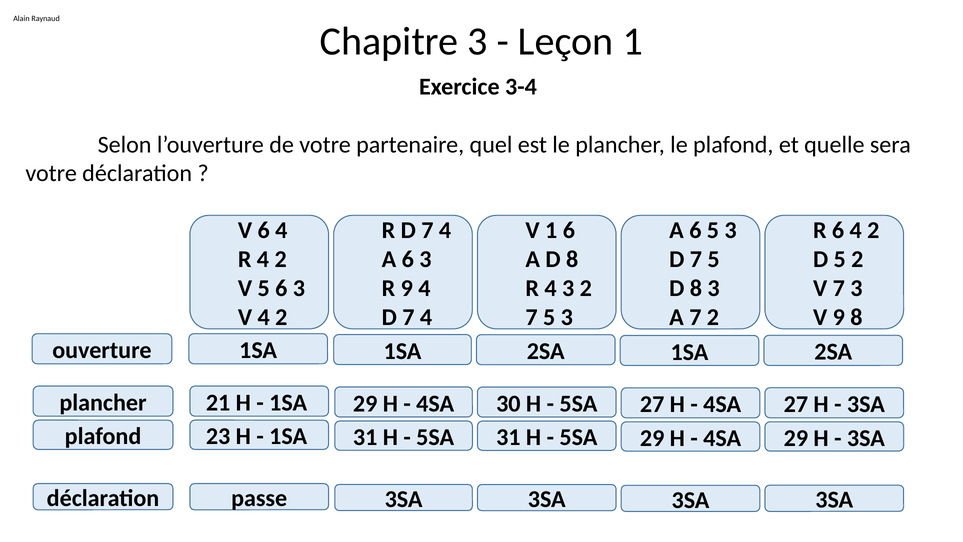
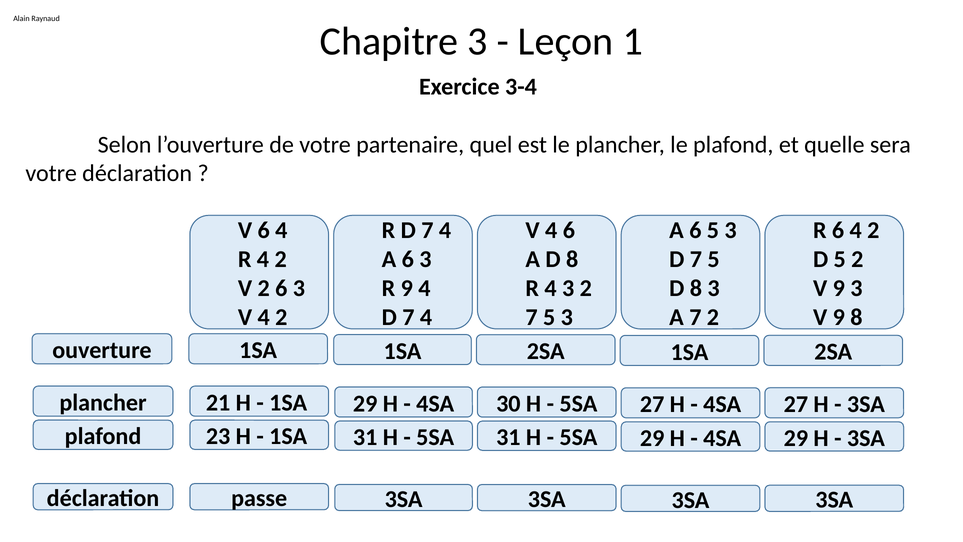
1: 1 -> 4 (551, 230)
5: 5 -> 2 (264, 288)
7: 7 -> 9 (839, 288)
